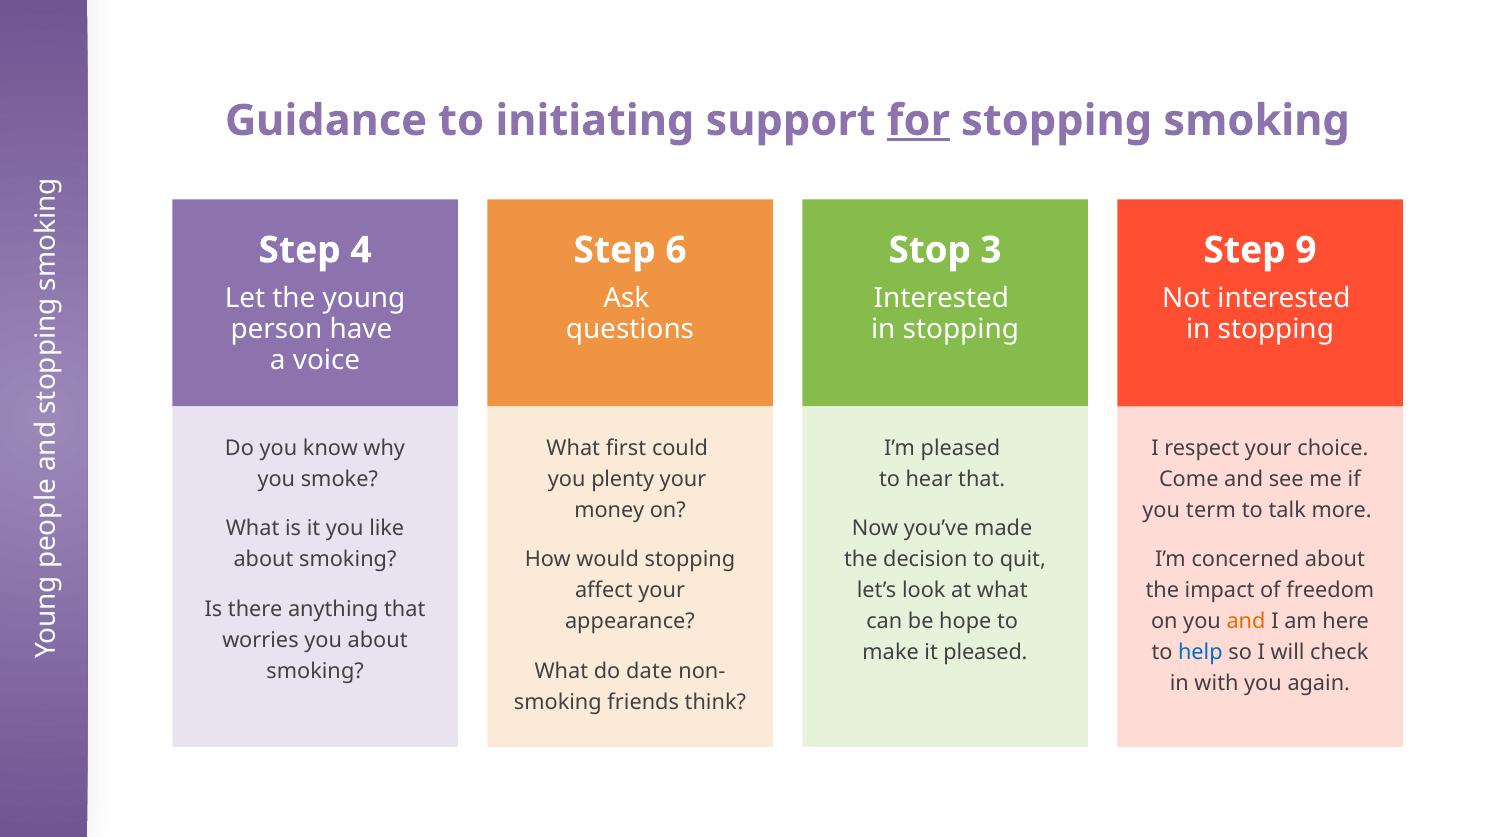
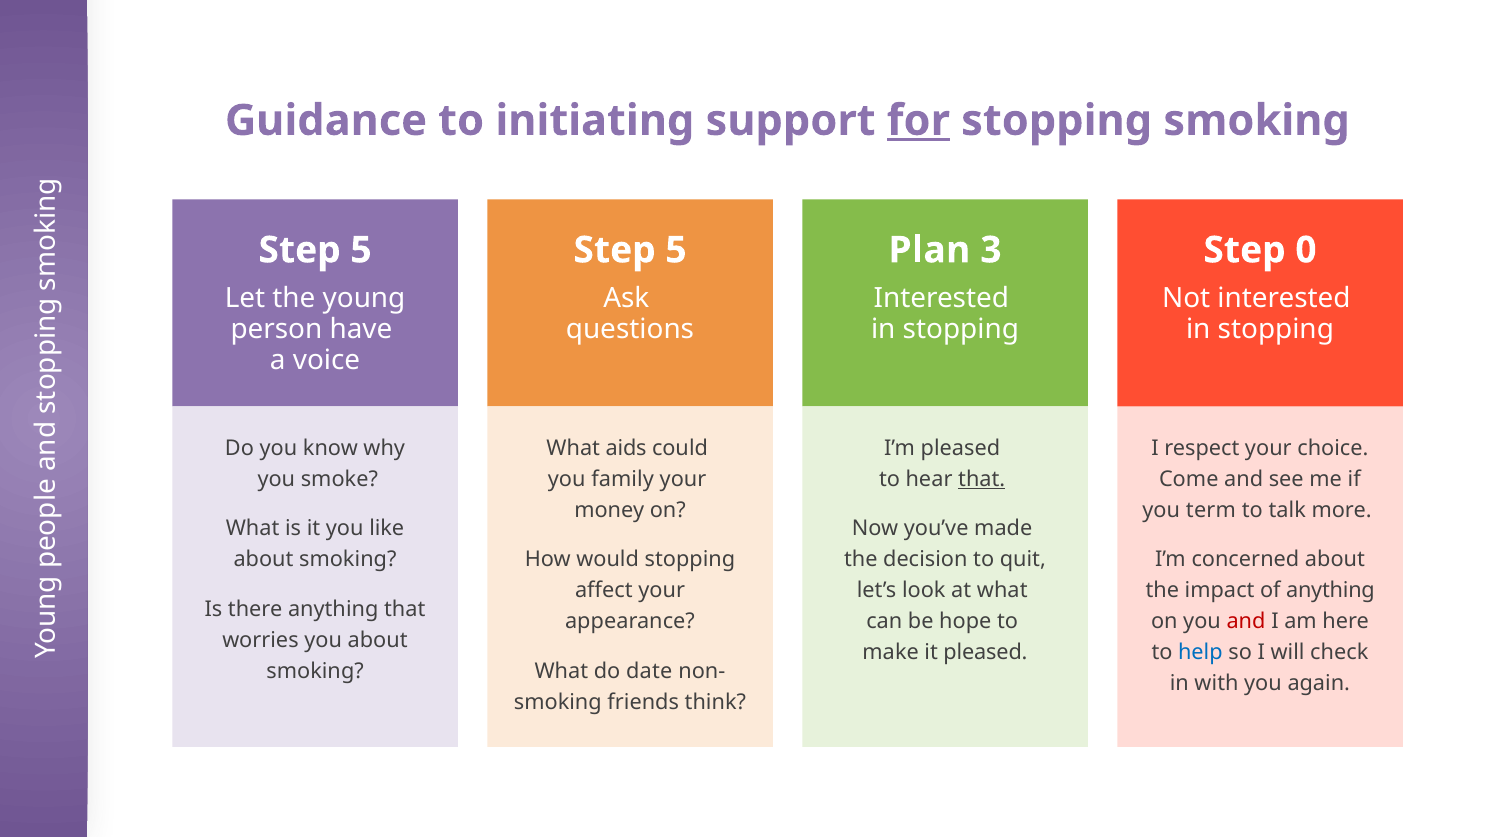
4: 4 -> 5 (361, 250)
6: 6 -> 5 (676, 250)
Stop: Stop -> Plan (929, 250)
9: 9 -> 0 (1306, 250)
first: first -> aids (626, 448)
plenty: plenty -> family (623, 479)
that underline: none -> present (982, 479)
of freedom: freedom -> anything (1330, 591)
and colour: orange -> red (1246, 622)
